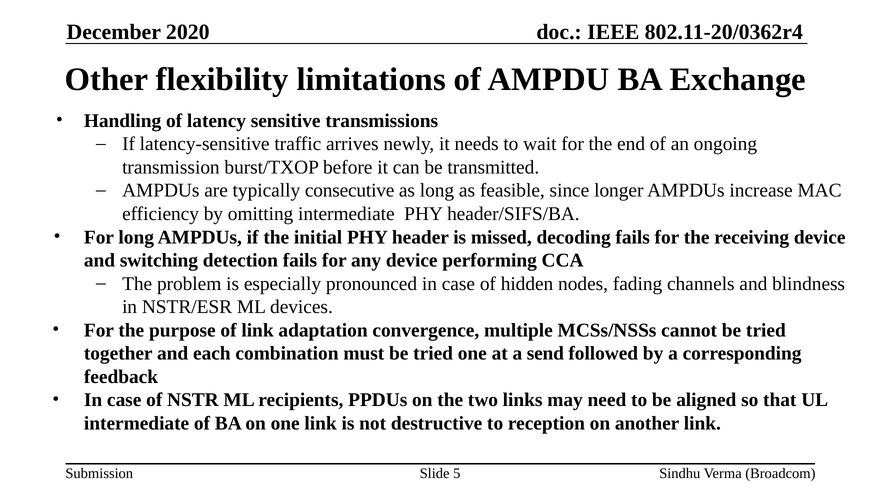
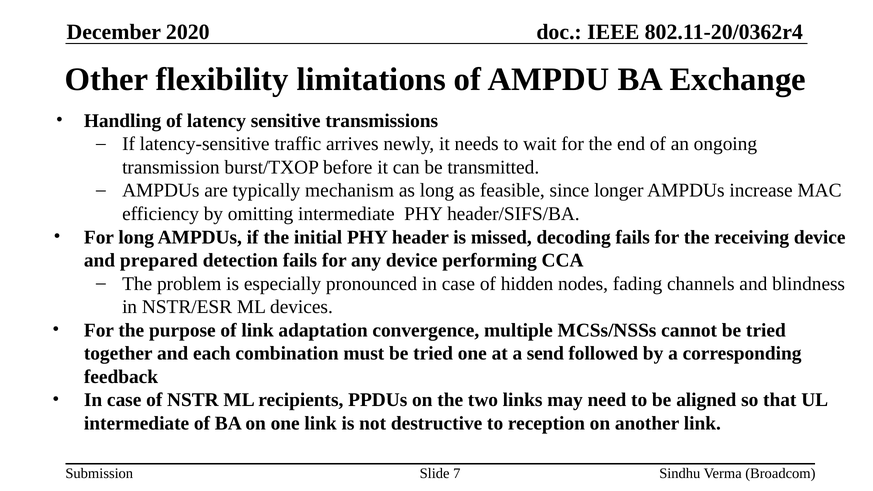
consecutive: consecutive -> mechanism (350, 191)
switching: switching -> prepared (159, 260)
5: 5 -> 7 (457, 473)
